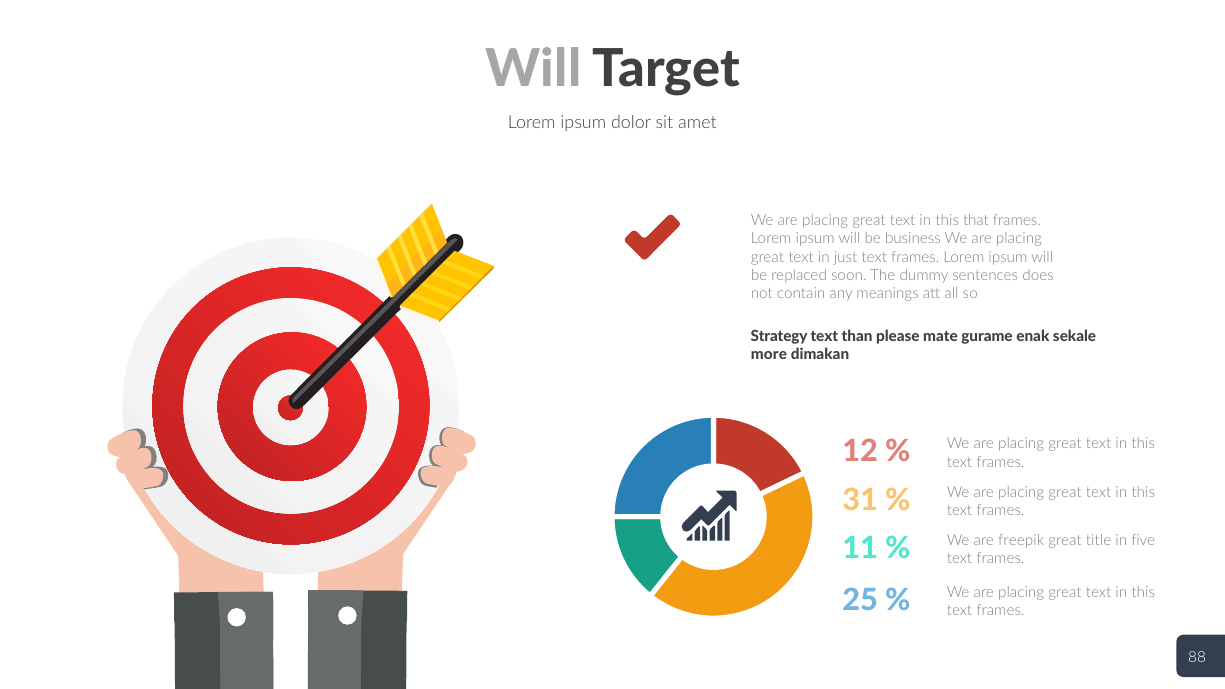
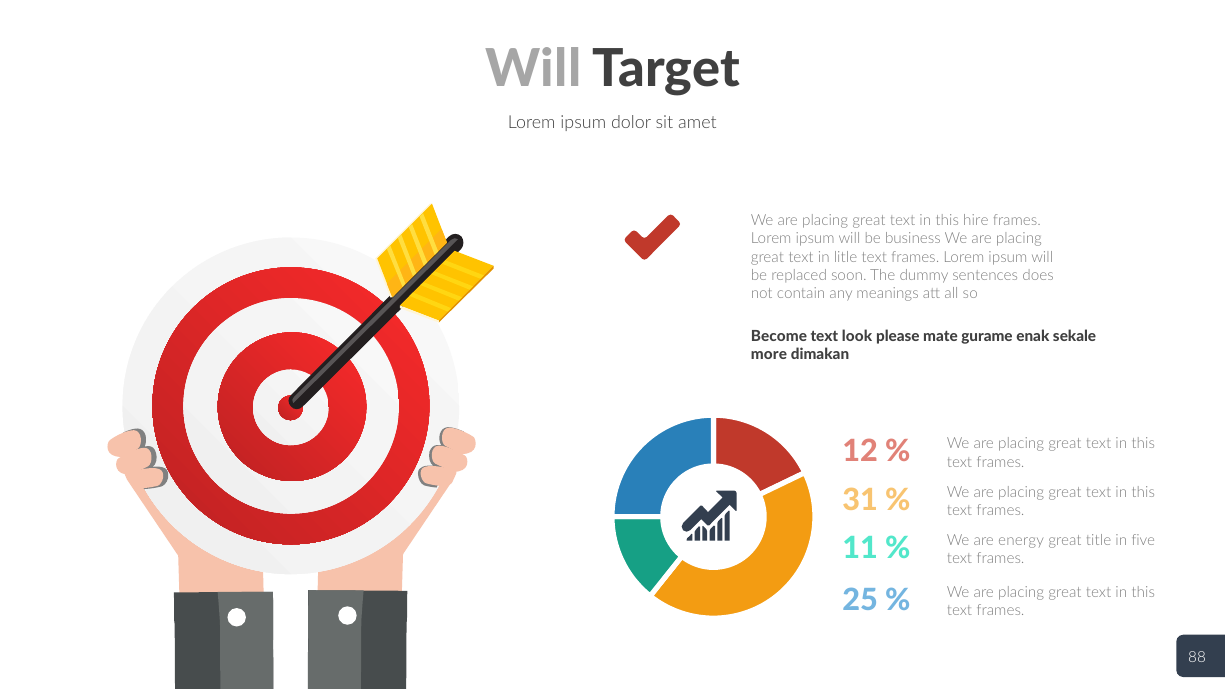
that: that -> hire (976, 220)
just: just -> litle (846, 257)
Strategy: Strategy -> Become (779, 336)
than: than -> look (857, 336)
freepik: freepik -> energy (1021, 541)
